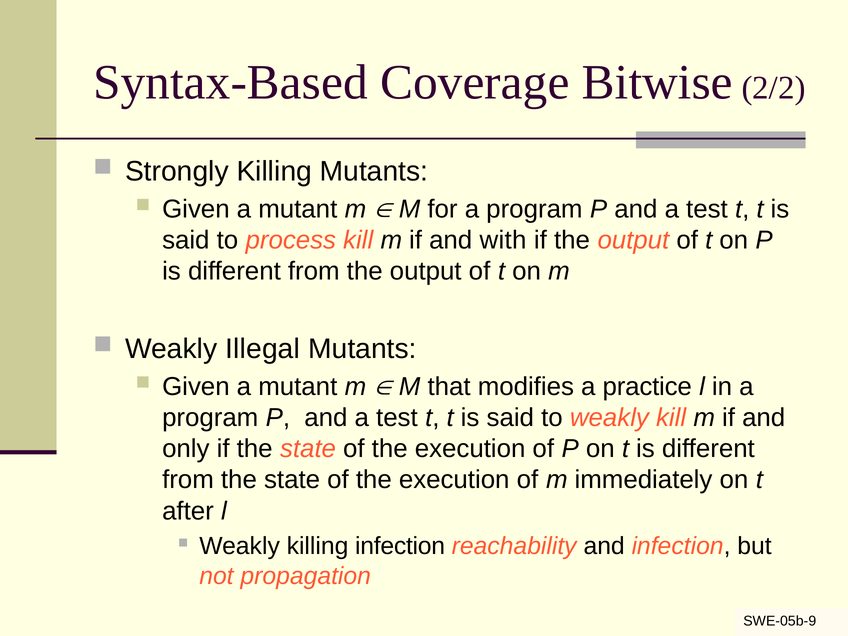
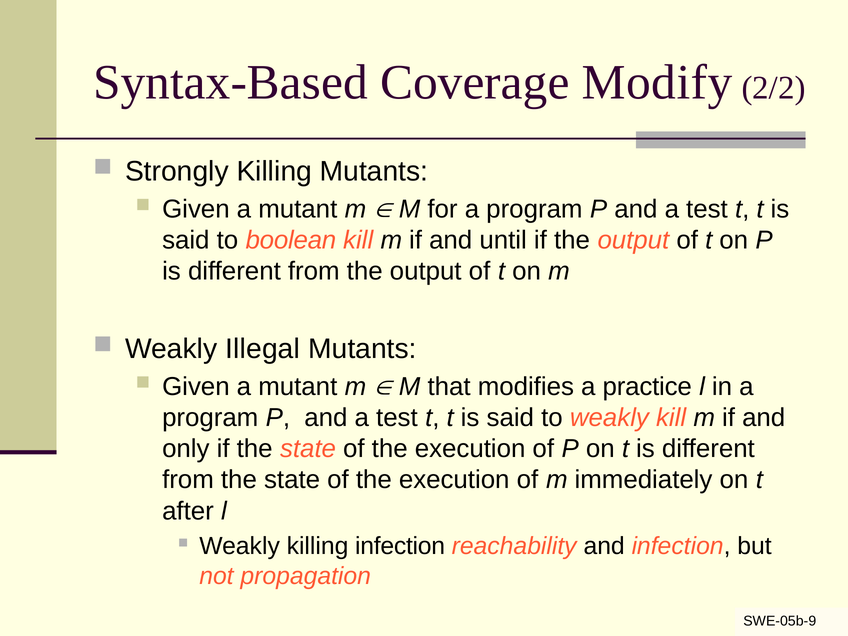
Bitwise: Bitwise -> Modify (657, 82)
process: process -> boolean (291, 240)
with: with -> until (503, 240)
